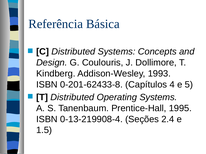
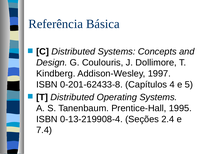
1993: 1993 -> 1997 (159, 74)
1.5: 1.5 -> 7.4 (44, 131)
